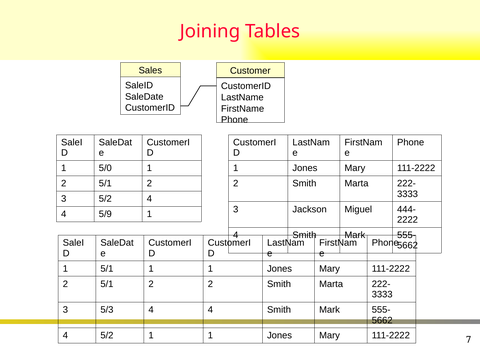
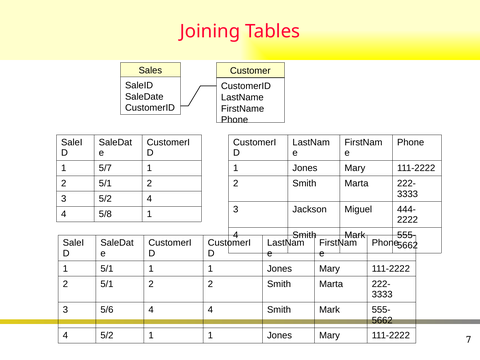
5/0: 5/0 -> 5/7 (105, 168)
5/9: 5/9 -> 5/8 (105, 214)
5/3: 5/3 -> 5/6 (107, 310)
